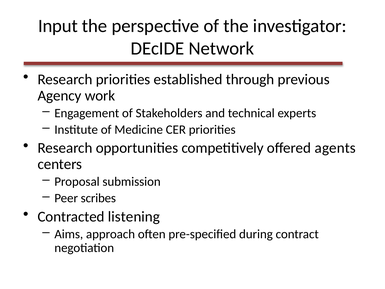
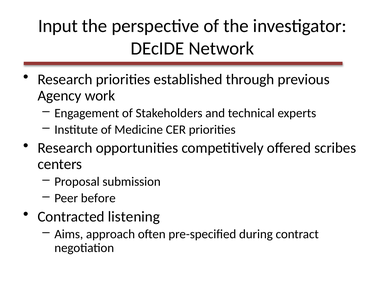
agents: agents -> scribes (335, 148)
scribes: scribes -> before (98, 198)
